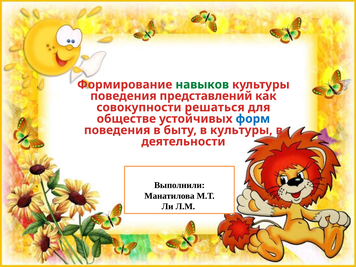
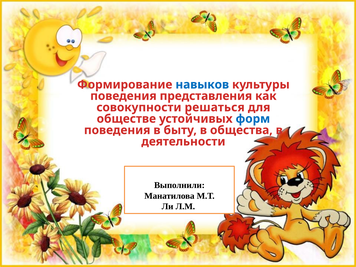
навыков colour: green -> blue (202, 85)
представлений: представлений -> представления (206, 96)
в культуры: культуры -> общества (241, 130)
